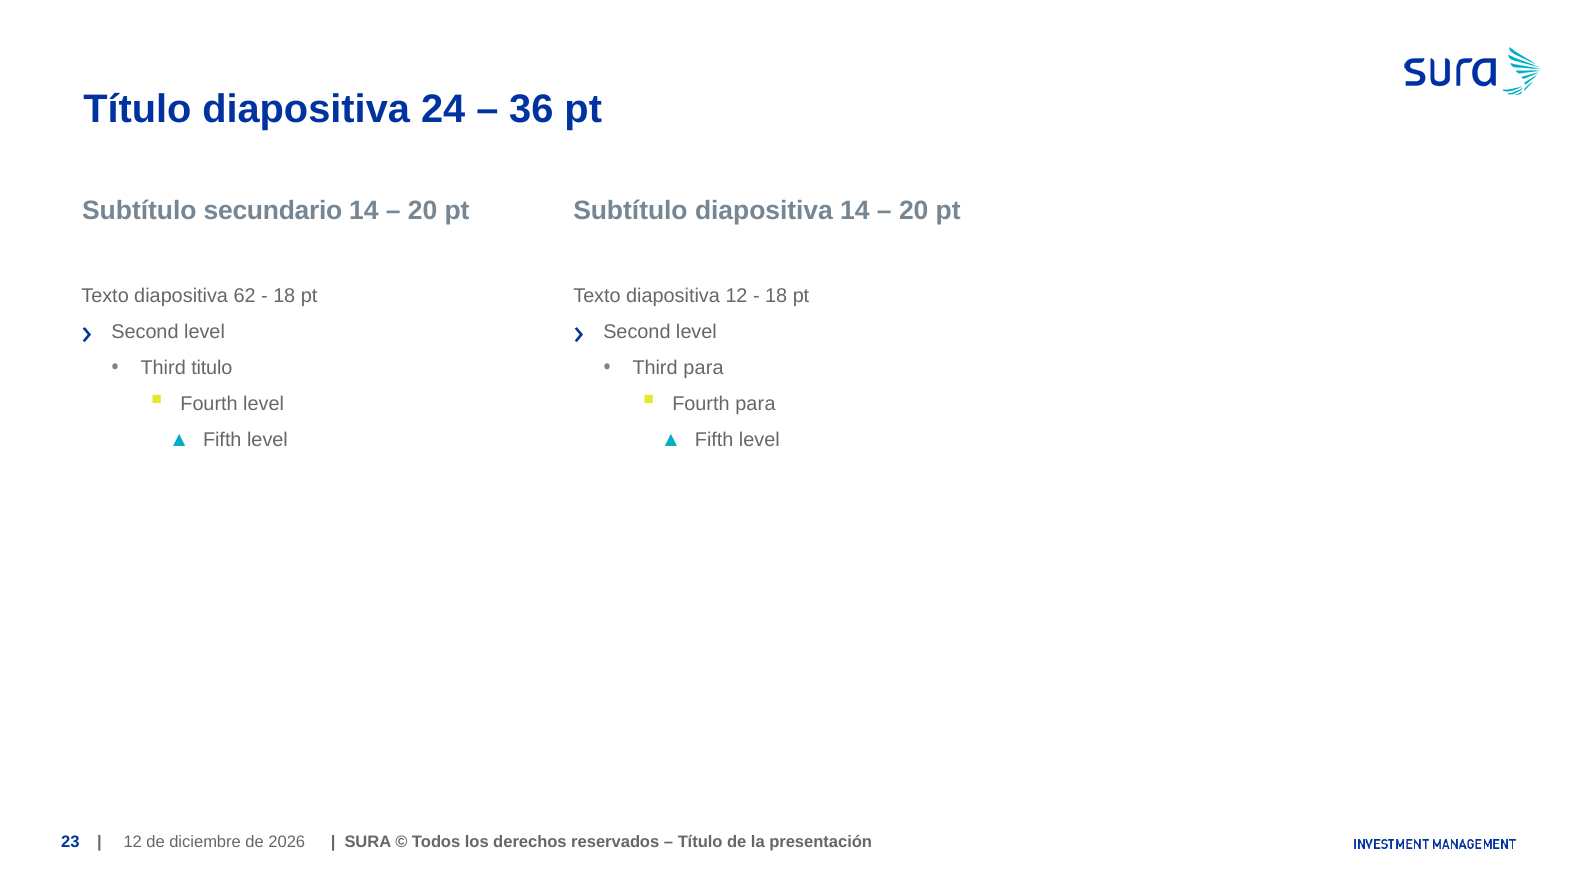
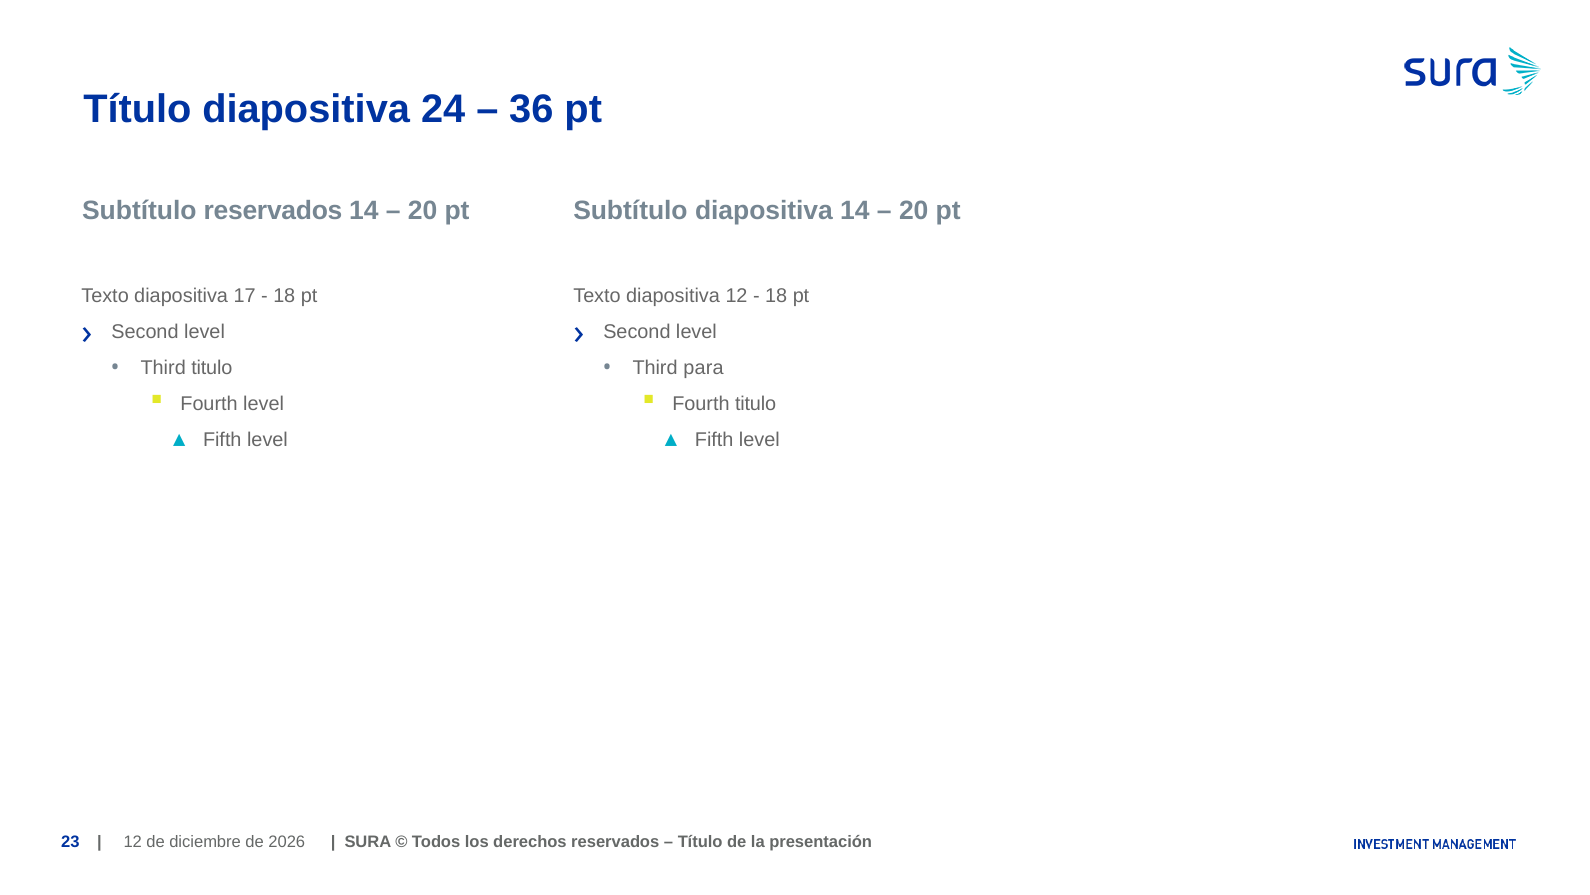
Subtítulo secundario: secundario -> reservados (273, 210)
62: 62 -> 17 (245, 296)
Fourth para: para -> titulo (756, 404)
